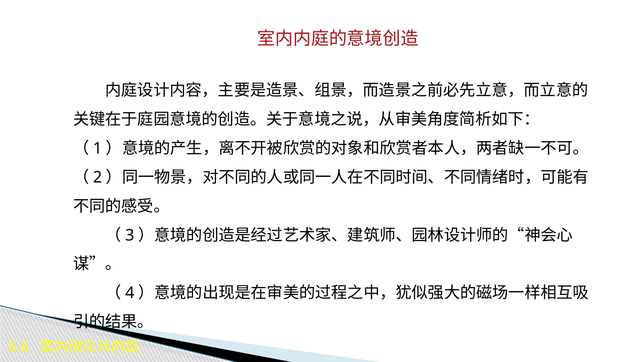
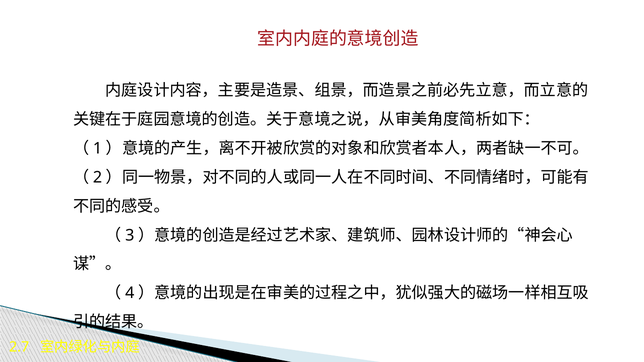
6.6: 6.6 -> 2.7 (19, 347)
